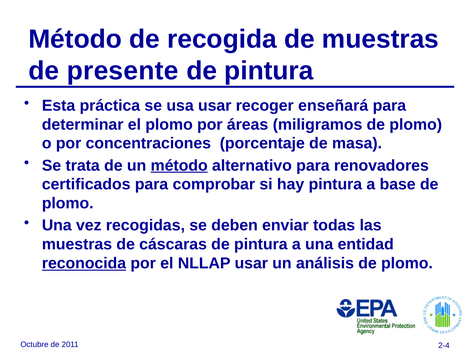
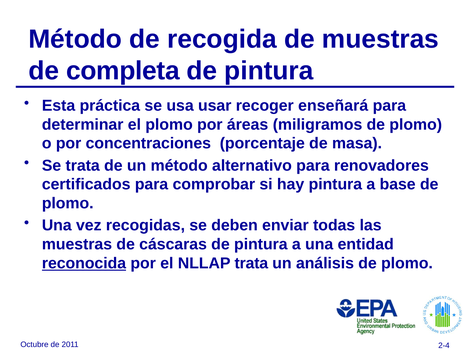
presente: presente -> completa (123, 71)
método underline: present -> none (179, 166)
NLLAP usar: usar -> trata (251, 264)
